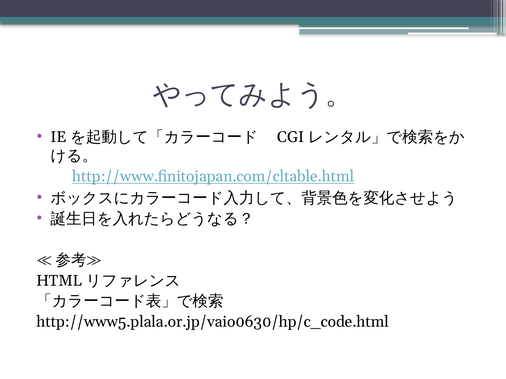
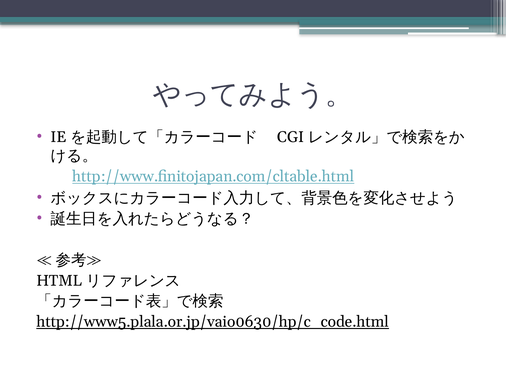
http://www5.plala.or.jp/vaio0630/hp/c_code.html underline: none -> present (213, 322)
